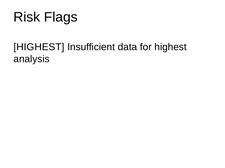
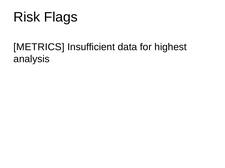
HIGHEST: HIGHEST -> METRICS (39, 47)
